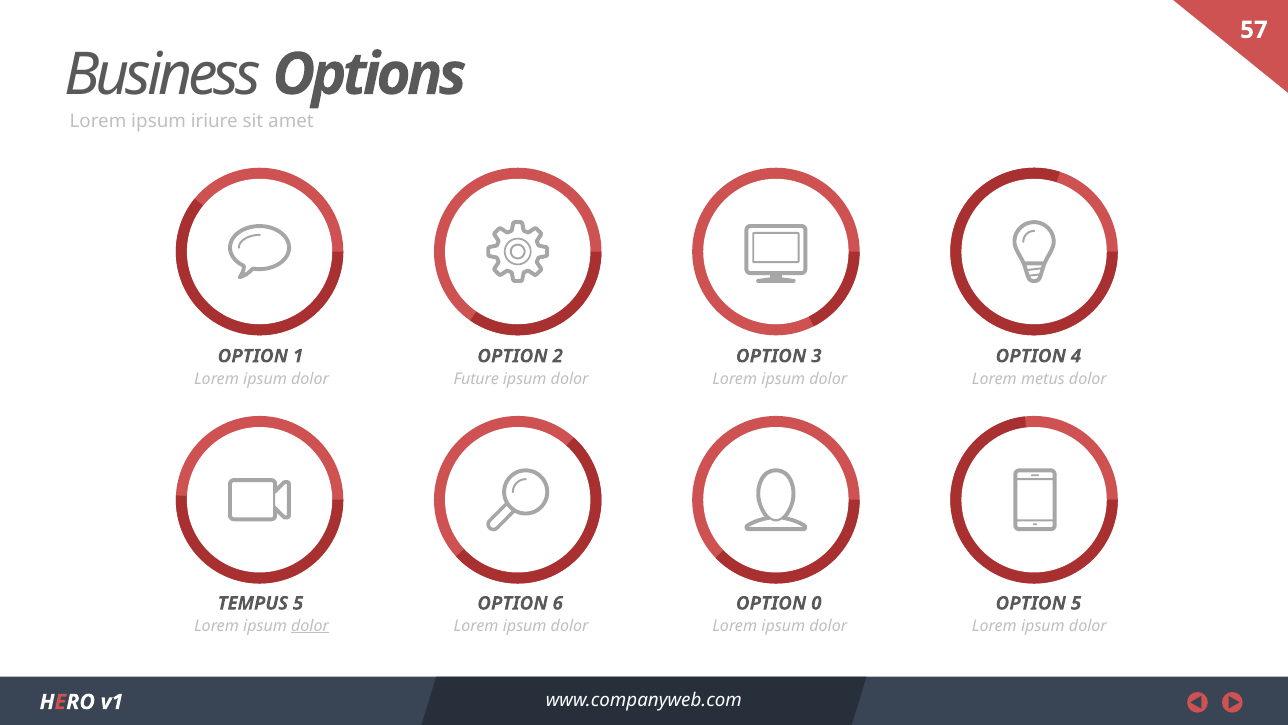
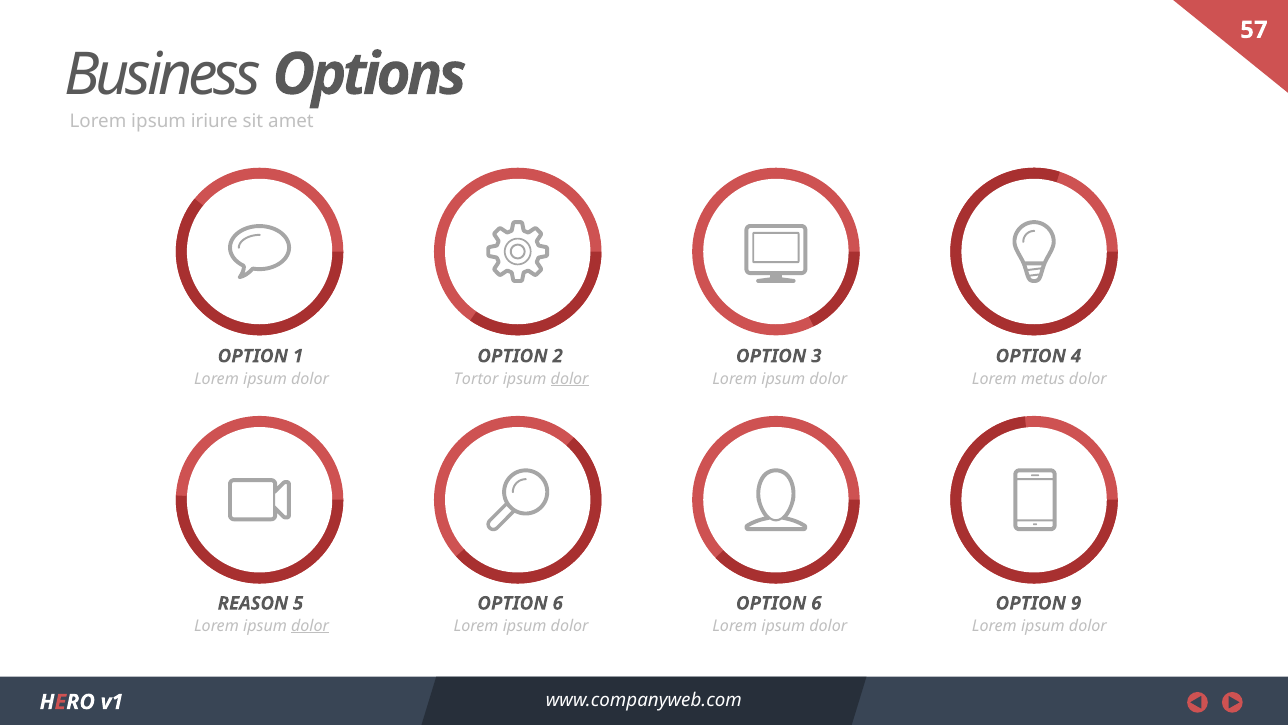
Future: Future -> Tortor (476, 378)
dolor underline: none -> present (570, 378)
TEMPUS: TEMPUS -> REASON (253, 603)
0: 0 -> 6 (816, 603)
OPTION 5: 5 -> 9 (1076, 603)
